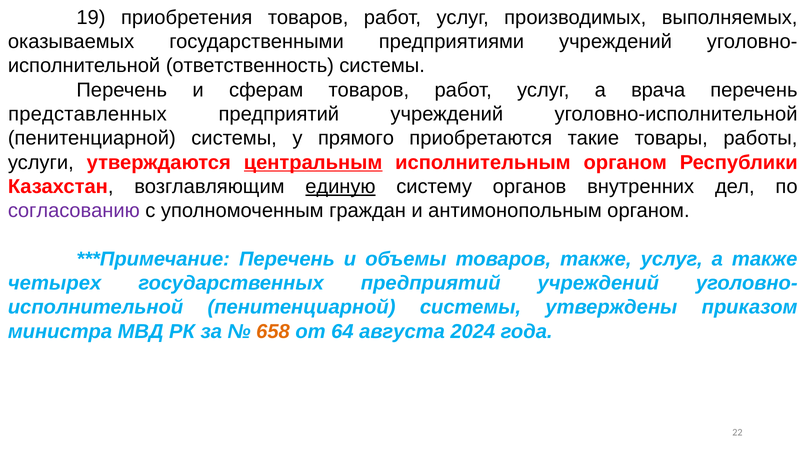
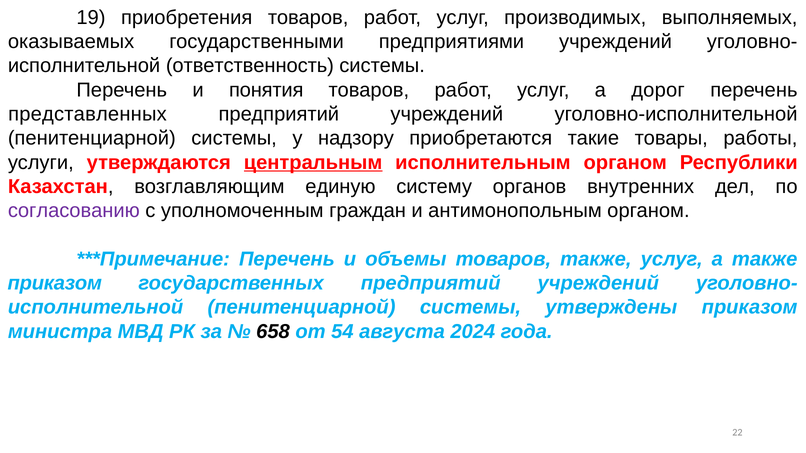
сферам: сферам -> понятия (266, 90)
врача: врача -> дорог (658, 90)
прямого: прямого -> надзору (356, 138)
единую underline: present -> none (340, 187)
четырех: четырех -> приказом (55, 283)
658 colour: orange -> black (273, 332)
64: 64 -> 54 (342, 332)
